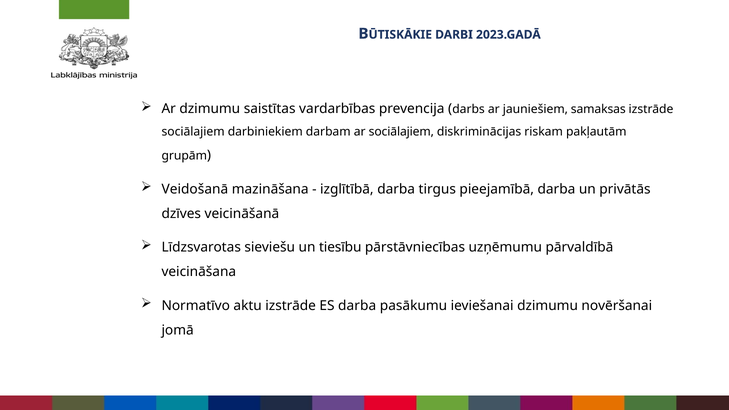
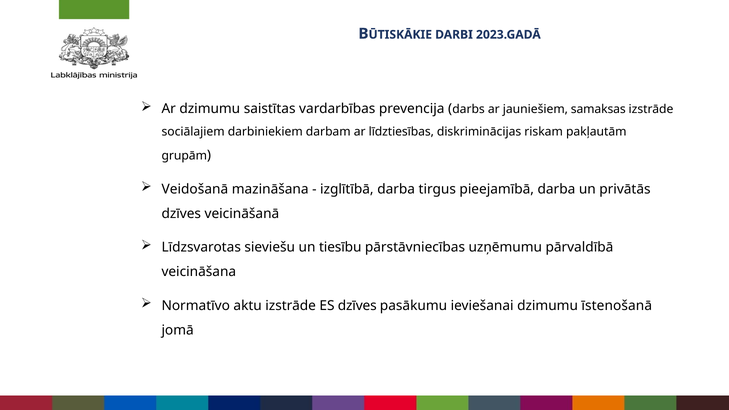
ar sociālajiem: sociālajiem -> līdztiesības (401, 132)
ES darba: darba -> dzīves (357, 306)
novēršanai: novēršanai -> īstenošanā (617, 306)
